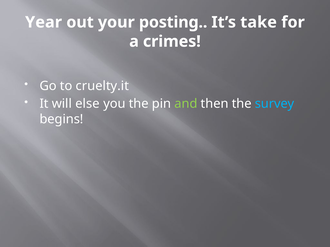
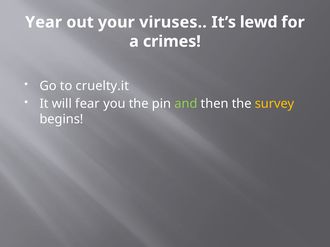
posting: posting -> viruses (173, 22)
take: take -> lewd (259, 22)
else: else -> fear (88, 104)
survey colour: light blue -> yellow (275, 104)
